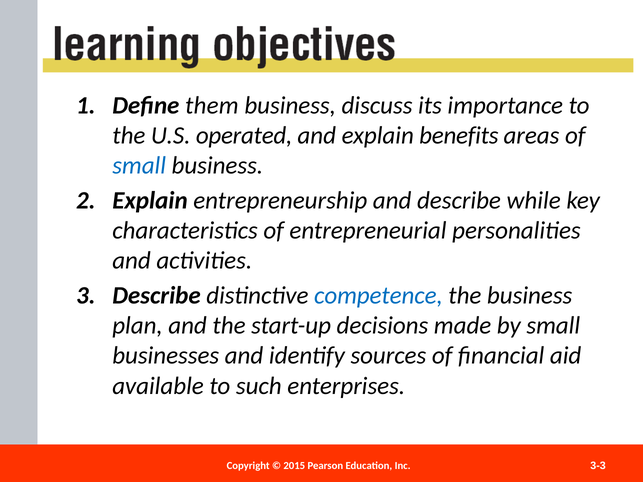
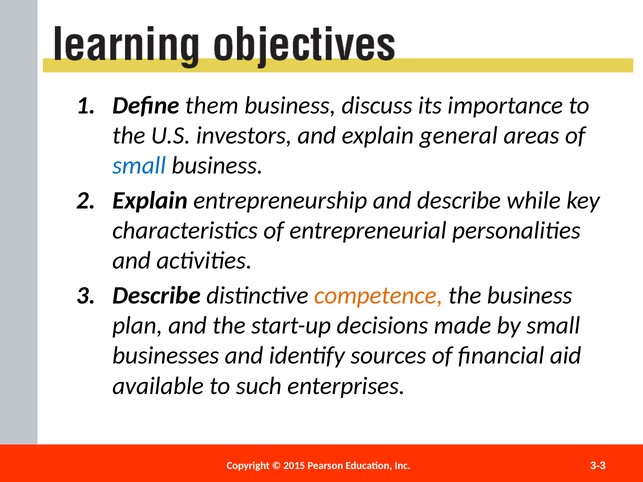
operated: operated -> investors (244, 136)
benefits: benefits -> general (459, 136)
competence colour: blue -> orange (378, 296)
